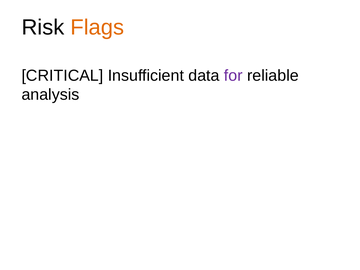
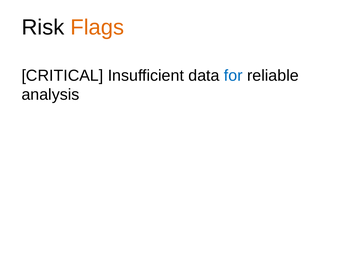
for colour: purple -> blue (233, 75)
